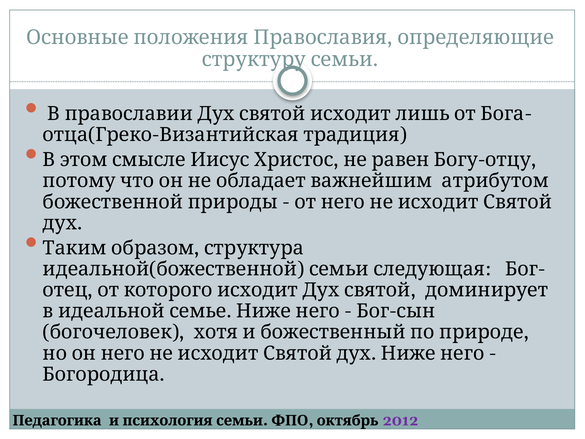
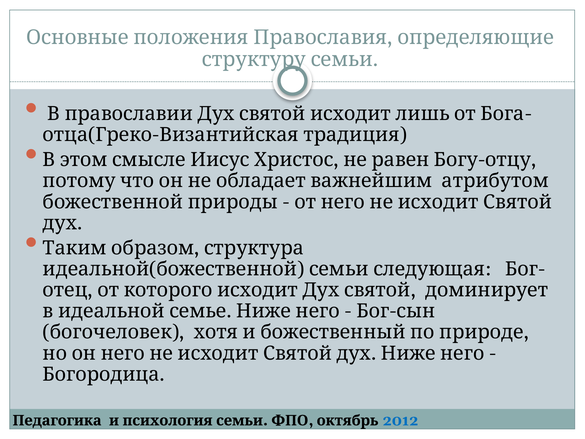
2012 colour: purple -> blue (400, 420)
